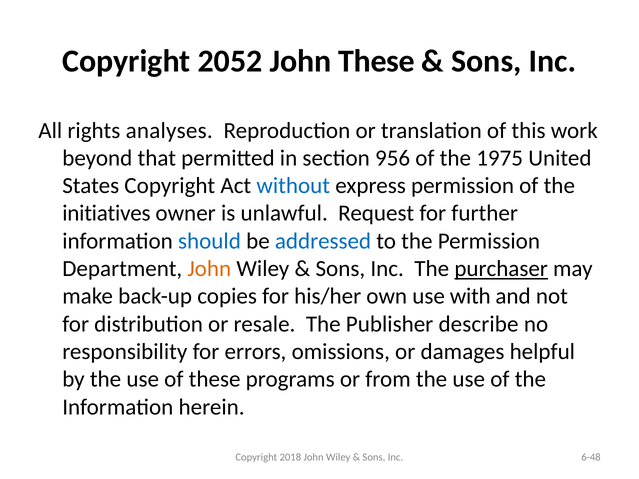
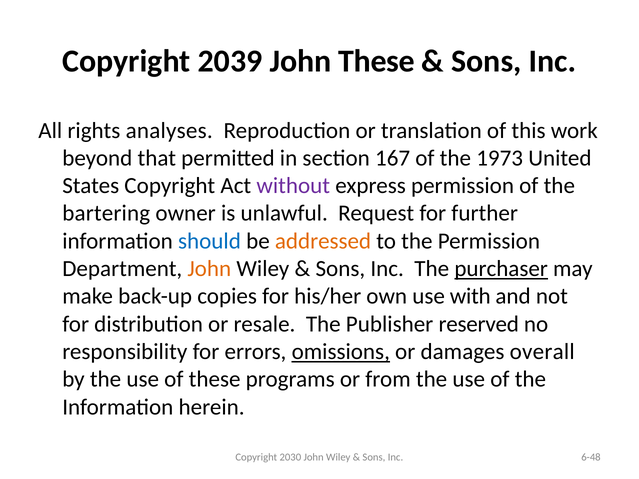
2052: 2052 -> 2039 (230, 61)
956: 956 -> 167 (393, 158)
1975: 1975 -> 1973 (500, 158)
without colour: blue -> purple (293, 186)
initiatives: initiatives -> bartering (106, 213)
addressed colour: blue -> orange (323, 241)
describe: describe -> reserved (479, 324)
omissions underline: none -> present (341, 352)
helpful: helpful -> overall (542, 352)
2018: 2018 -> 2030 (290, 458)
